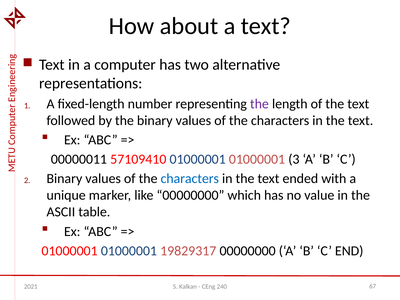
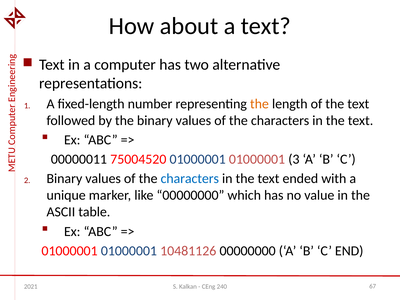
the colour: purple -> orange (259, 104)
57109410: 57109410 -> 75004520 (138, 159)
19829317: 19829317 -> 10481126 (188, 251)
